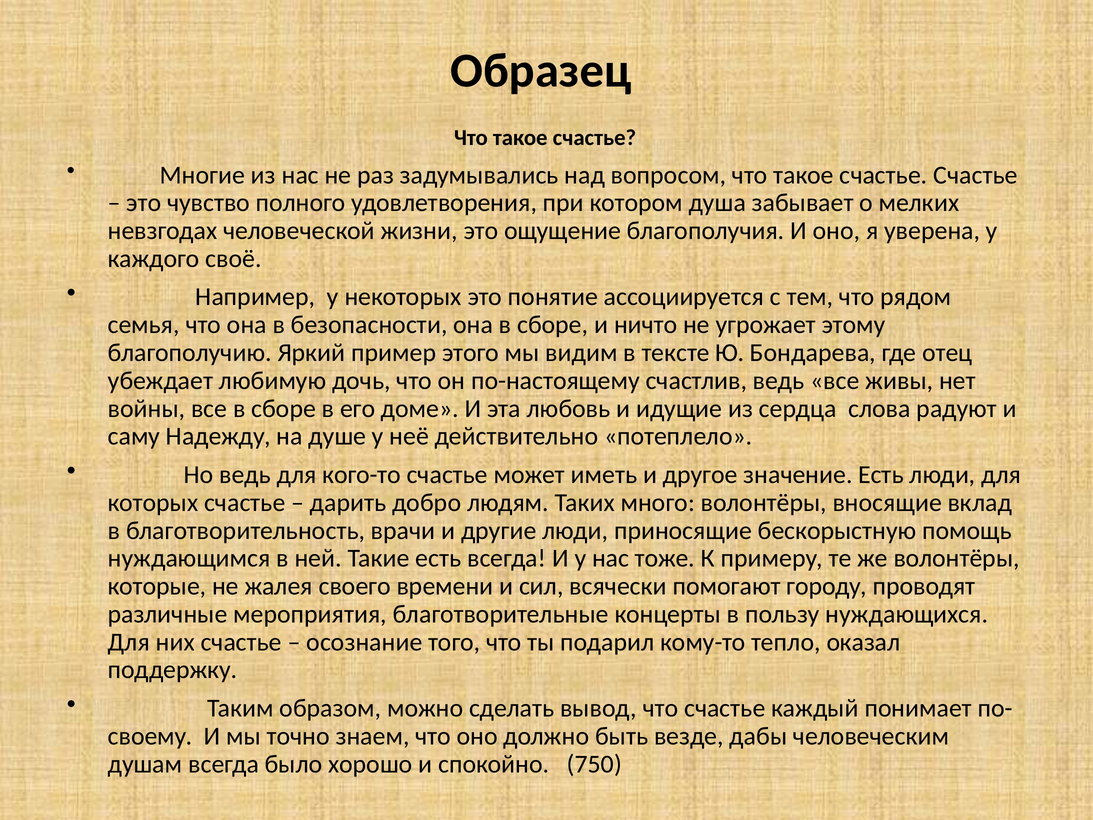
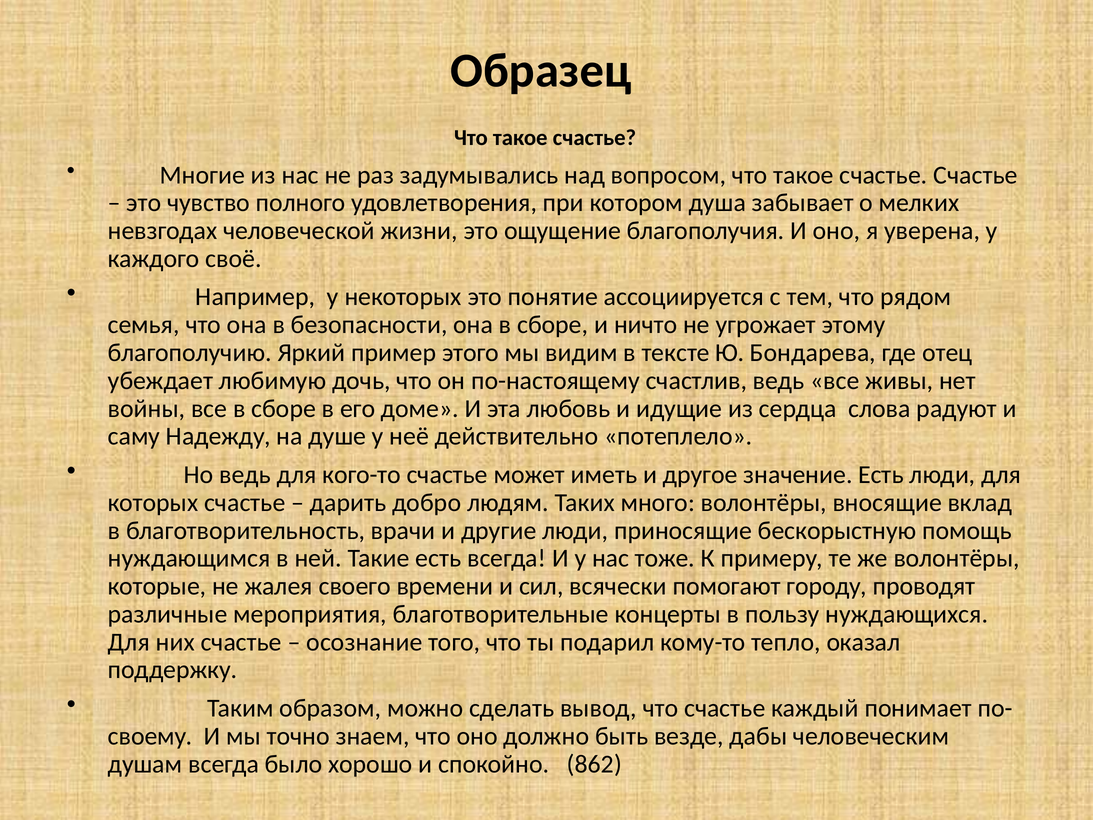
750: 750 -> 862 (594, 764)
